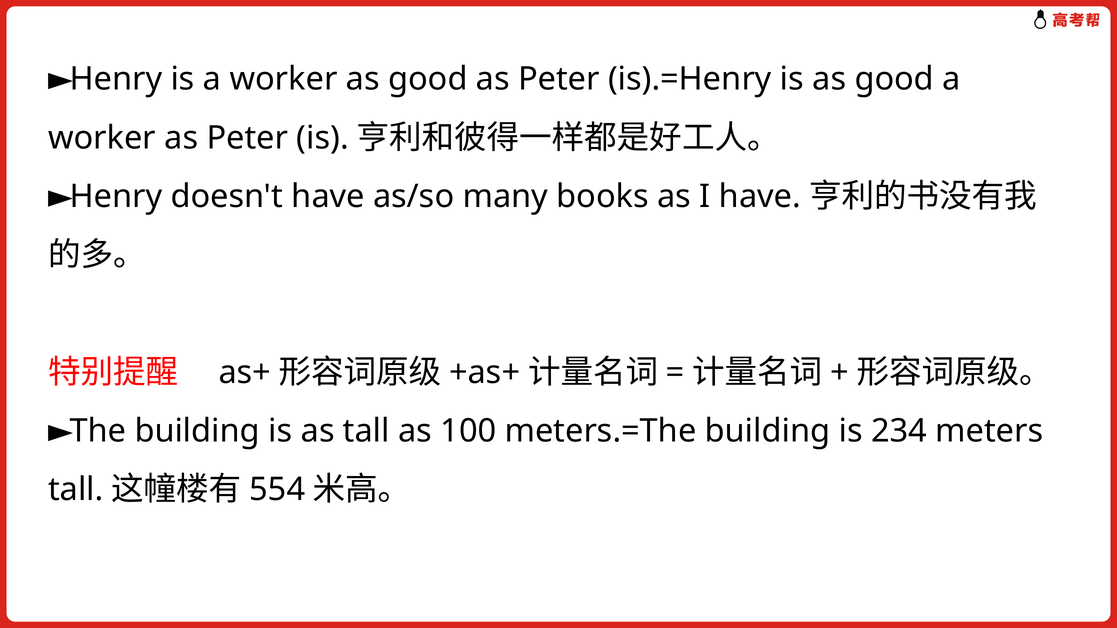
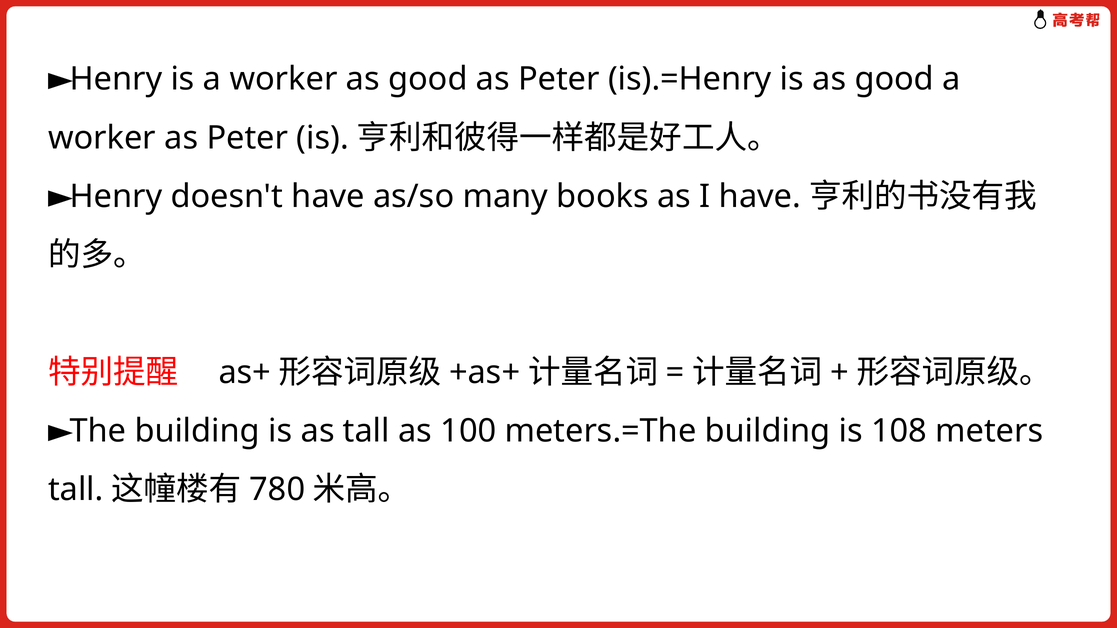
234: 234 -> 108 (899, 431)
554: 554 -> 780 (277, 490)
